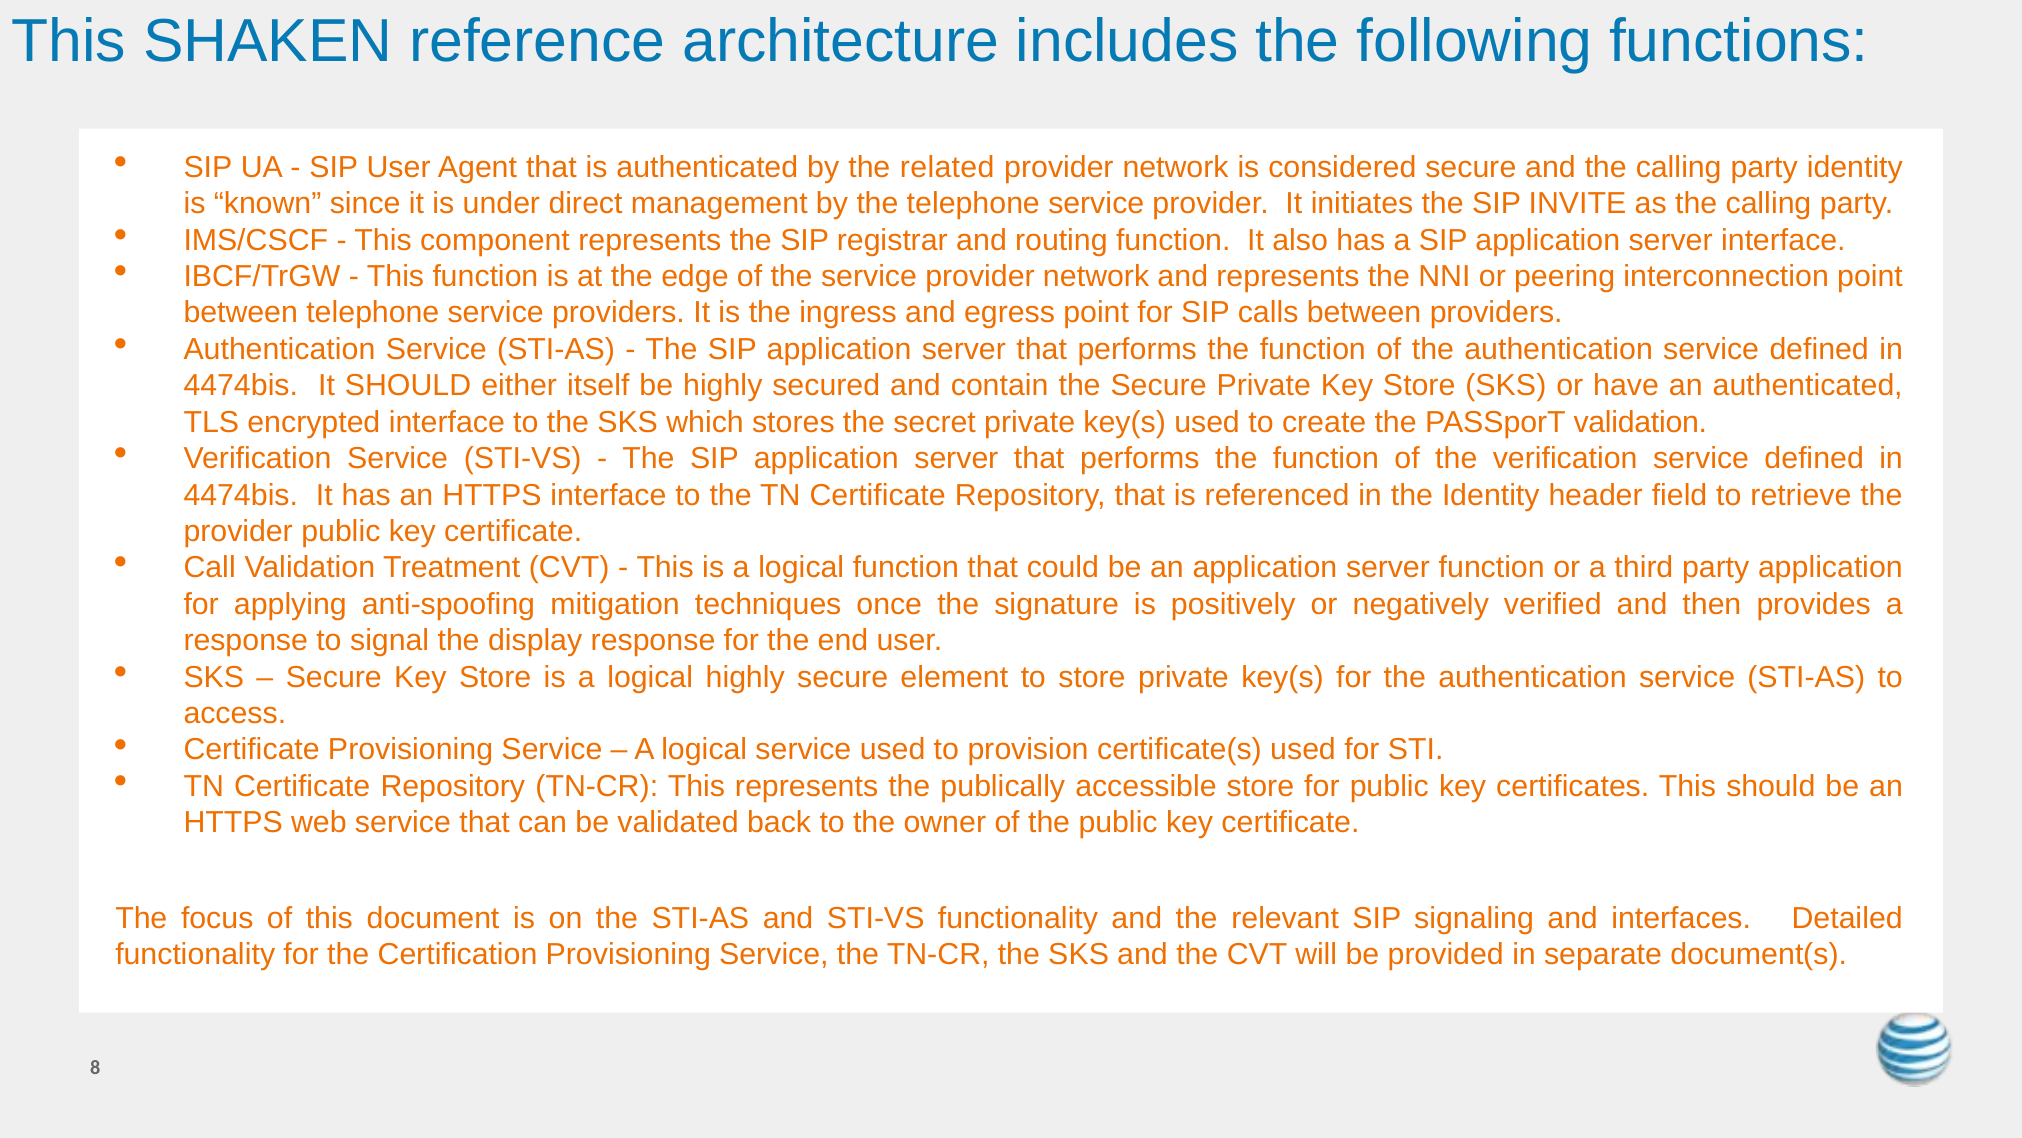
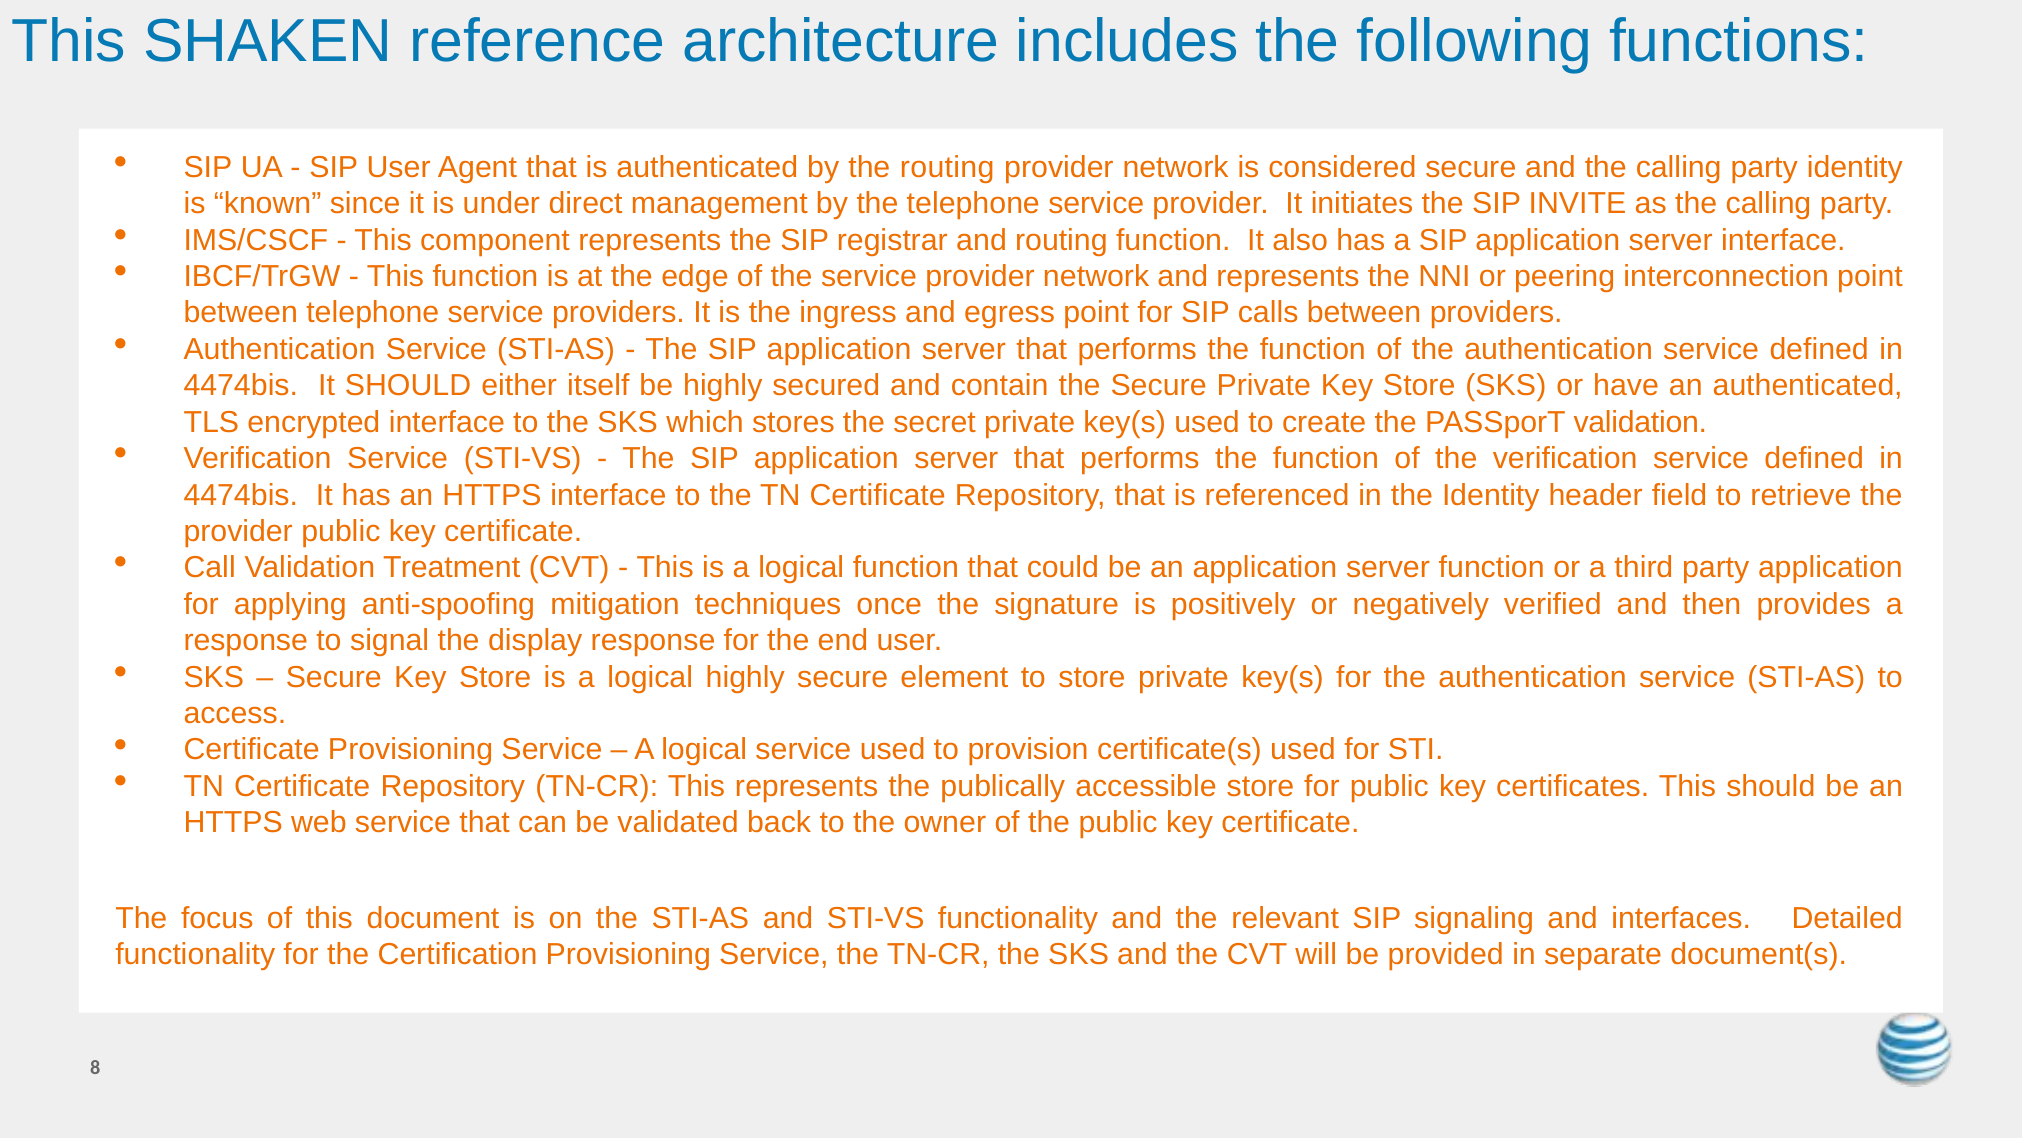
the related: related -> routing (947, 167)
